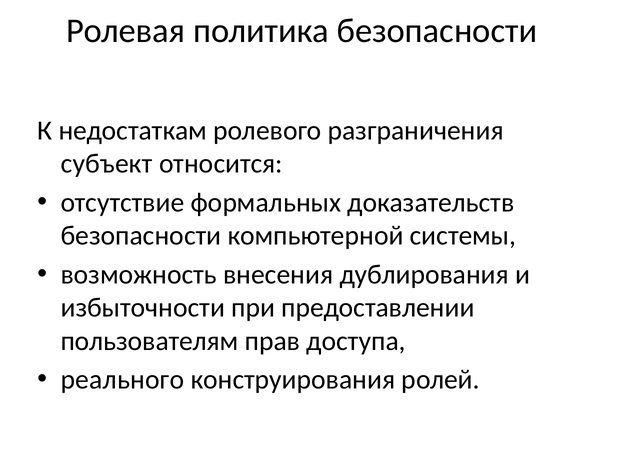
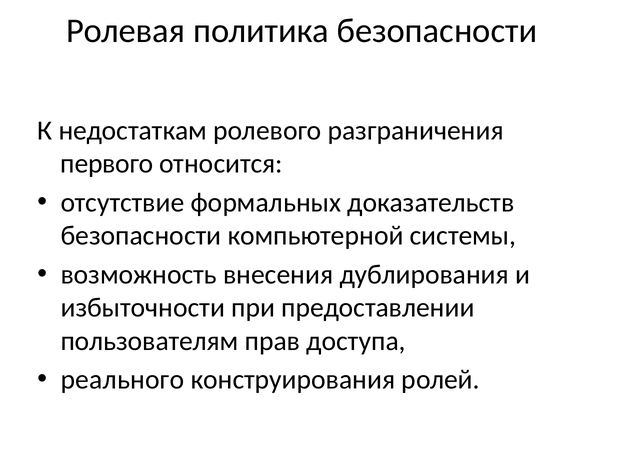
субъект: субъект -> первого (107, 164)
